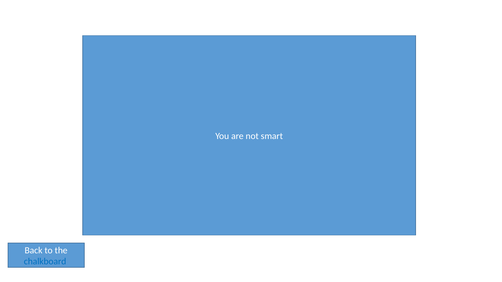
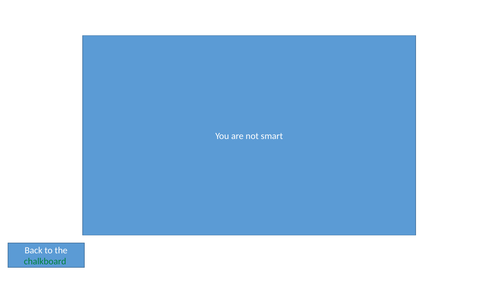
chalkboard colour: blue -> green (45, 262)
